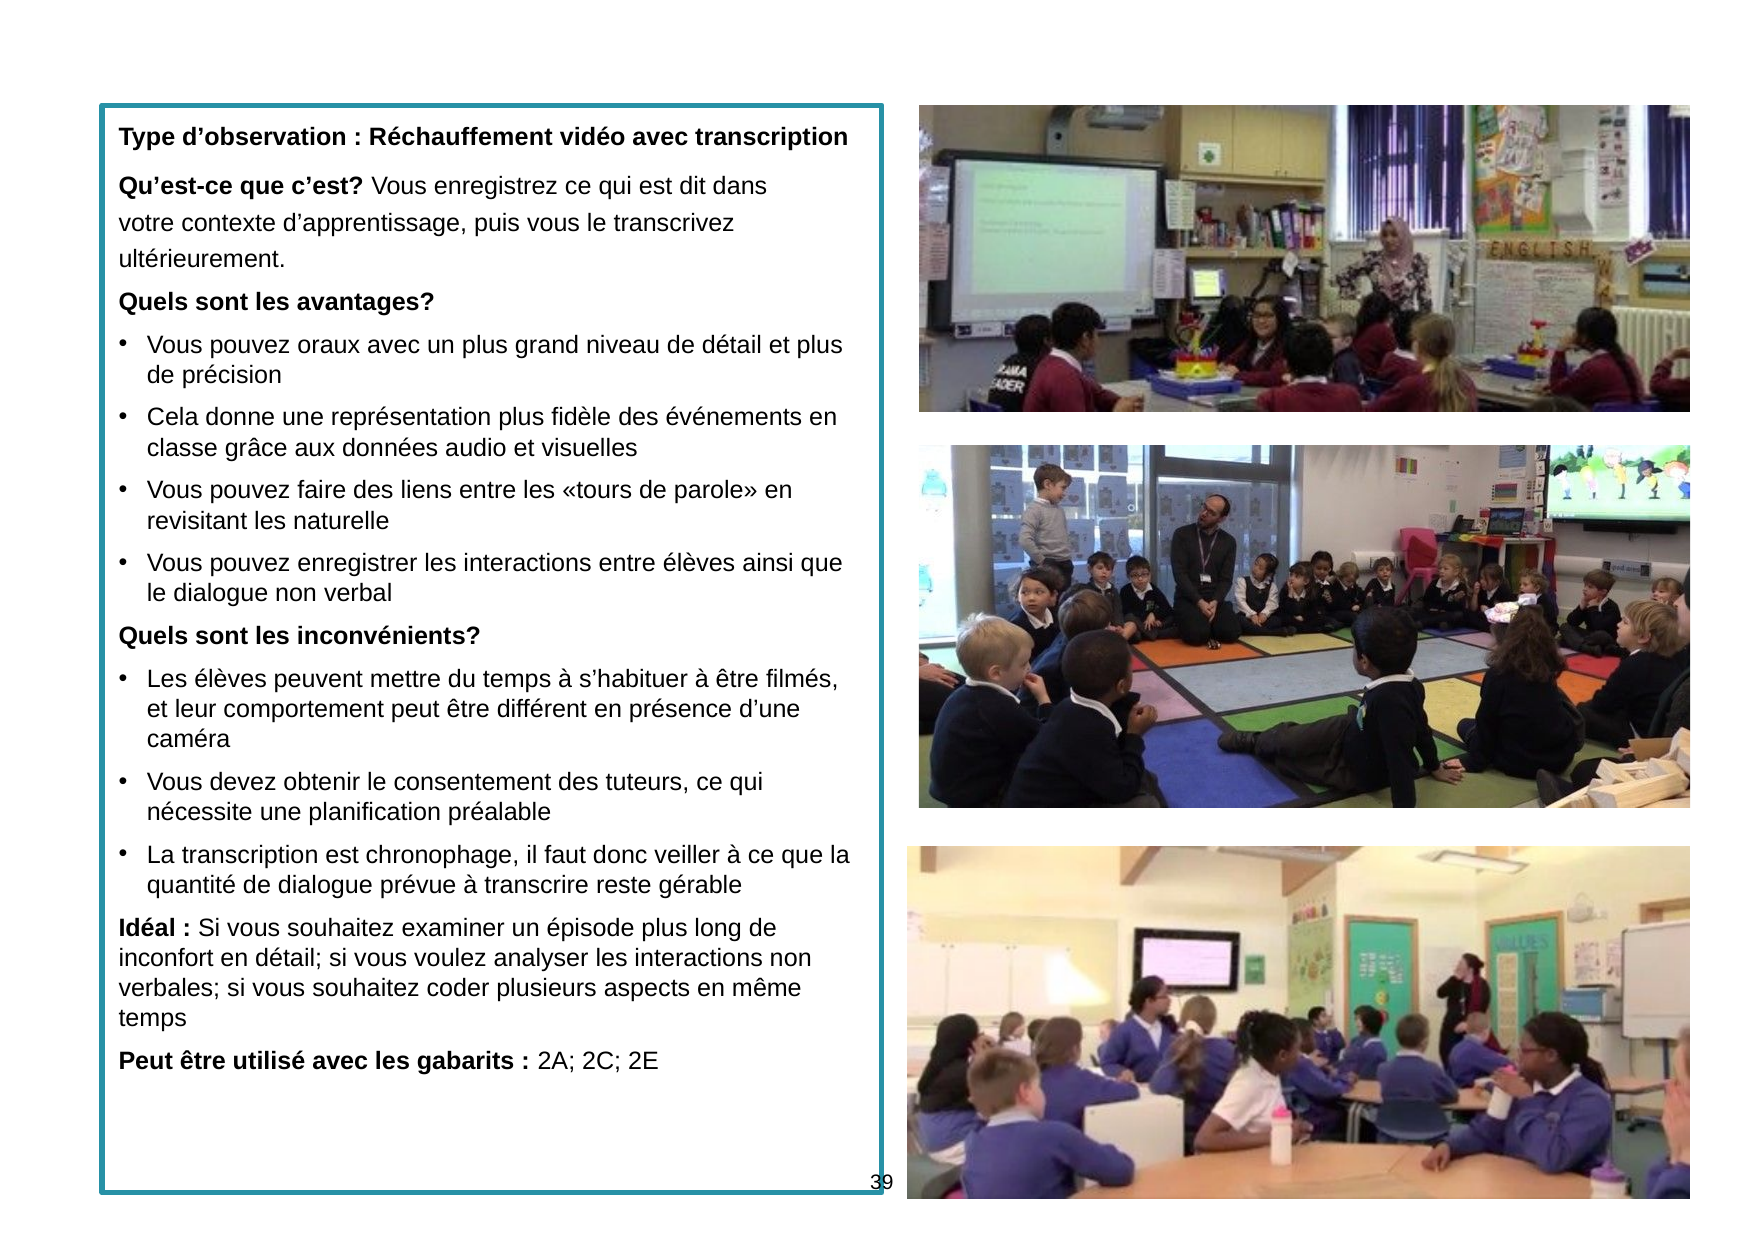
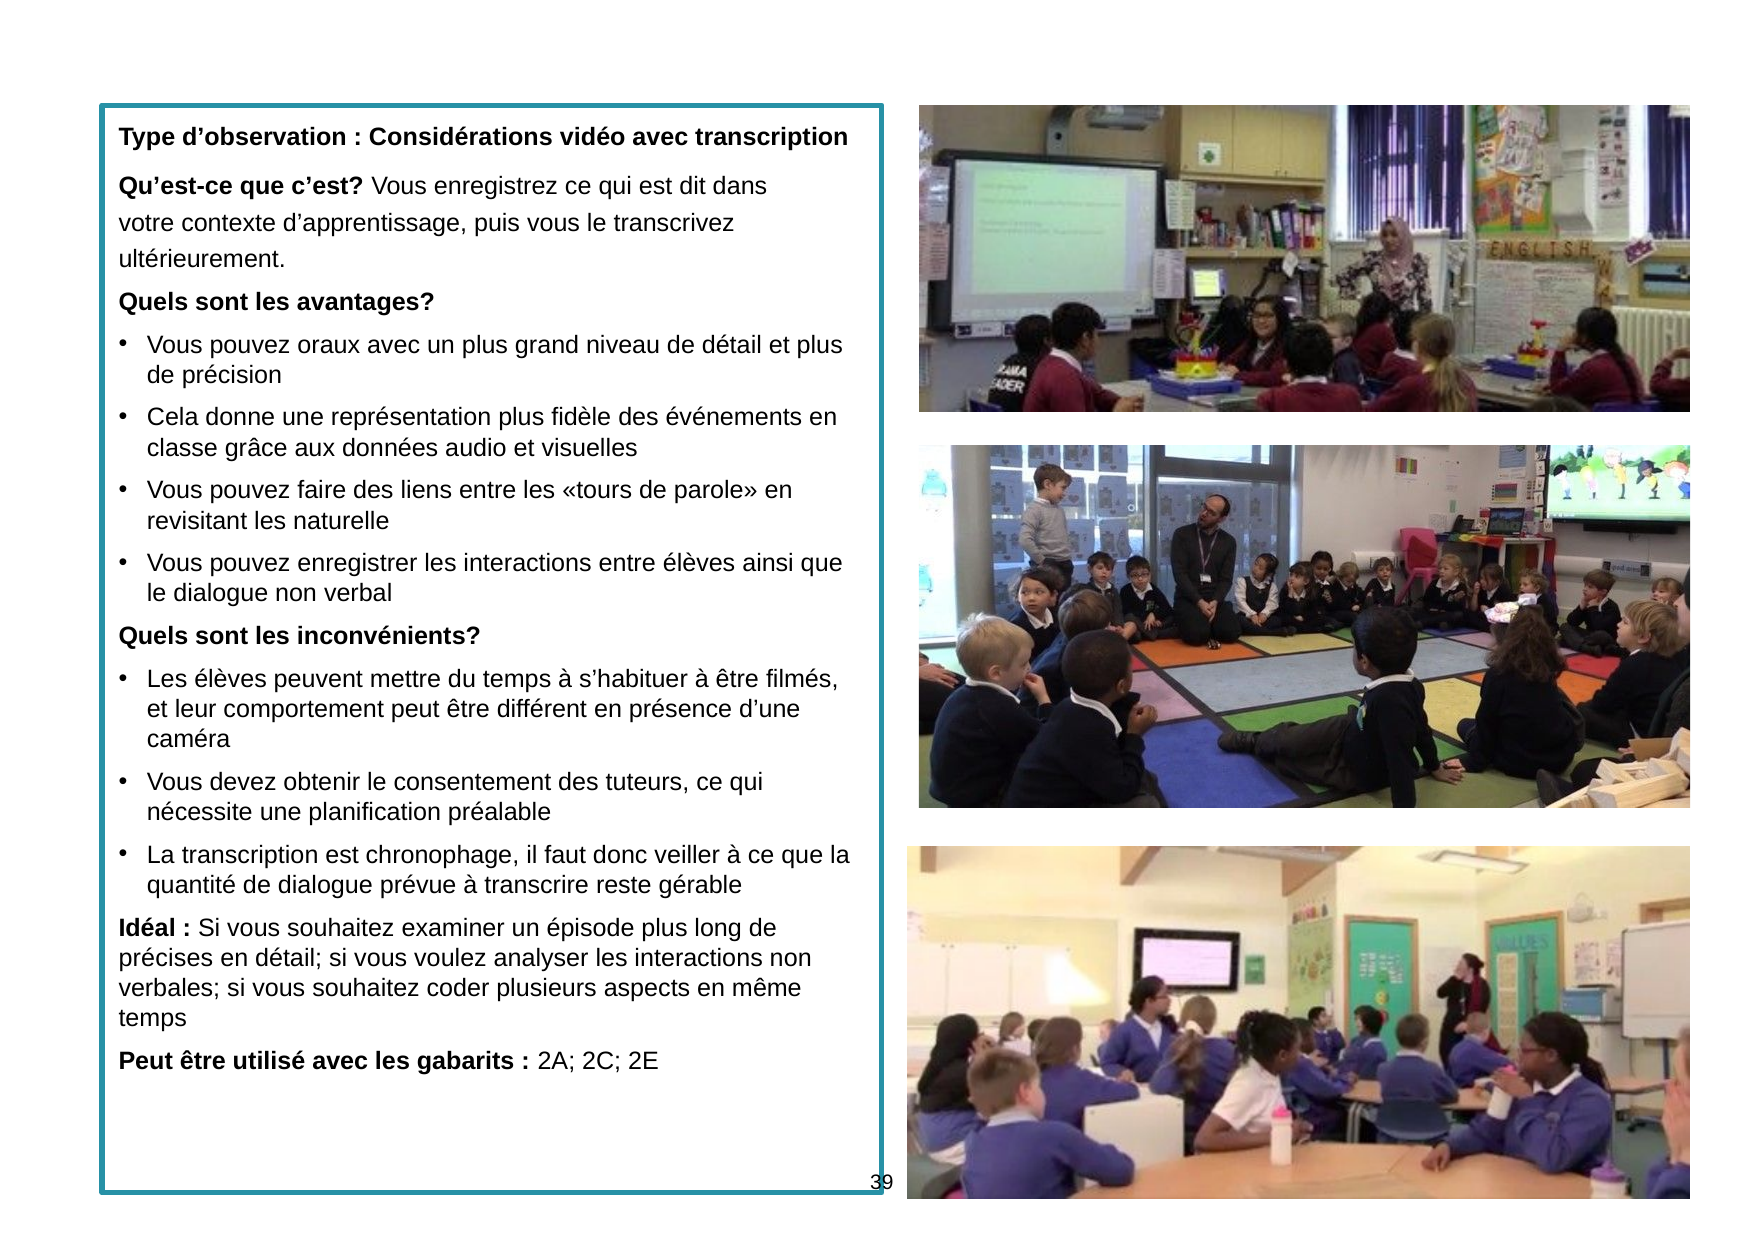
Réchauffement: Réchauffement -> Considérations (461, 137)
inconfort: inconfort -> précises (166, 959)
